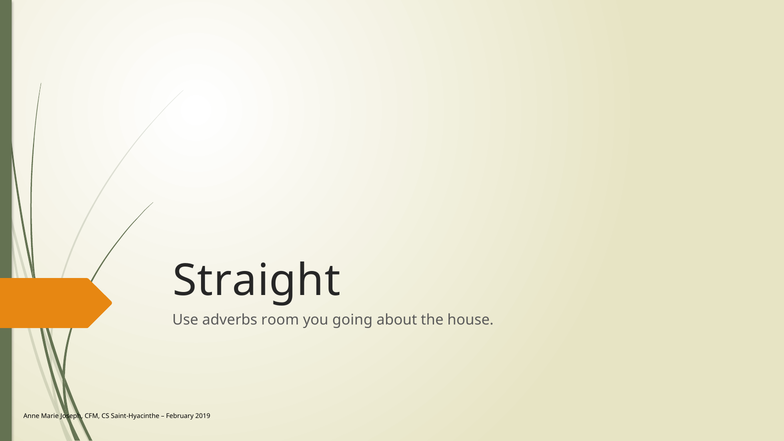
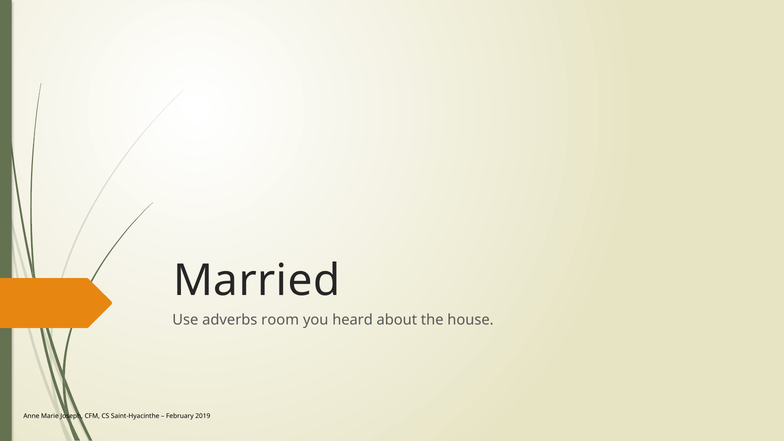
Straight: Straight -> Married (257, 281)
going: going -> heard (353, 320)
